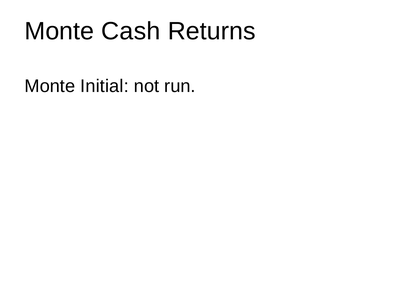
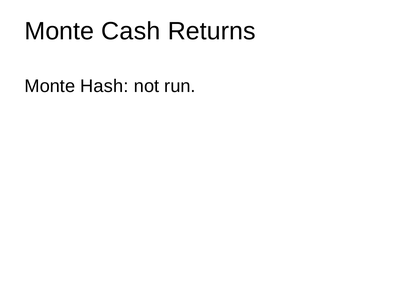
Initial: Initial -> Hash (104, 86)
